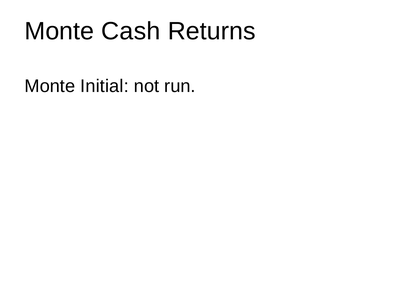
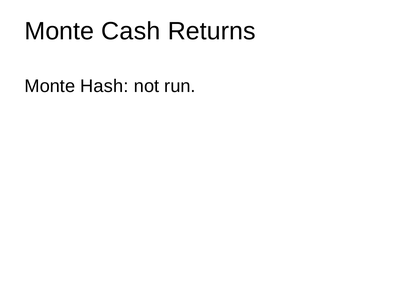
Initial: Initial -> Hash (104, 86)
